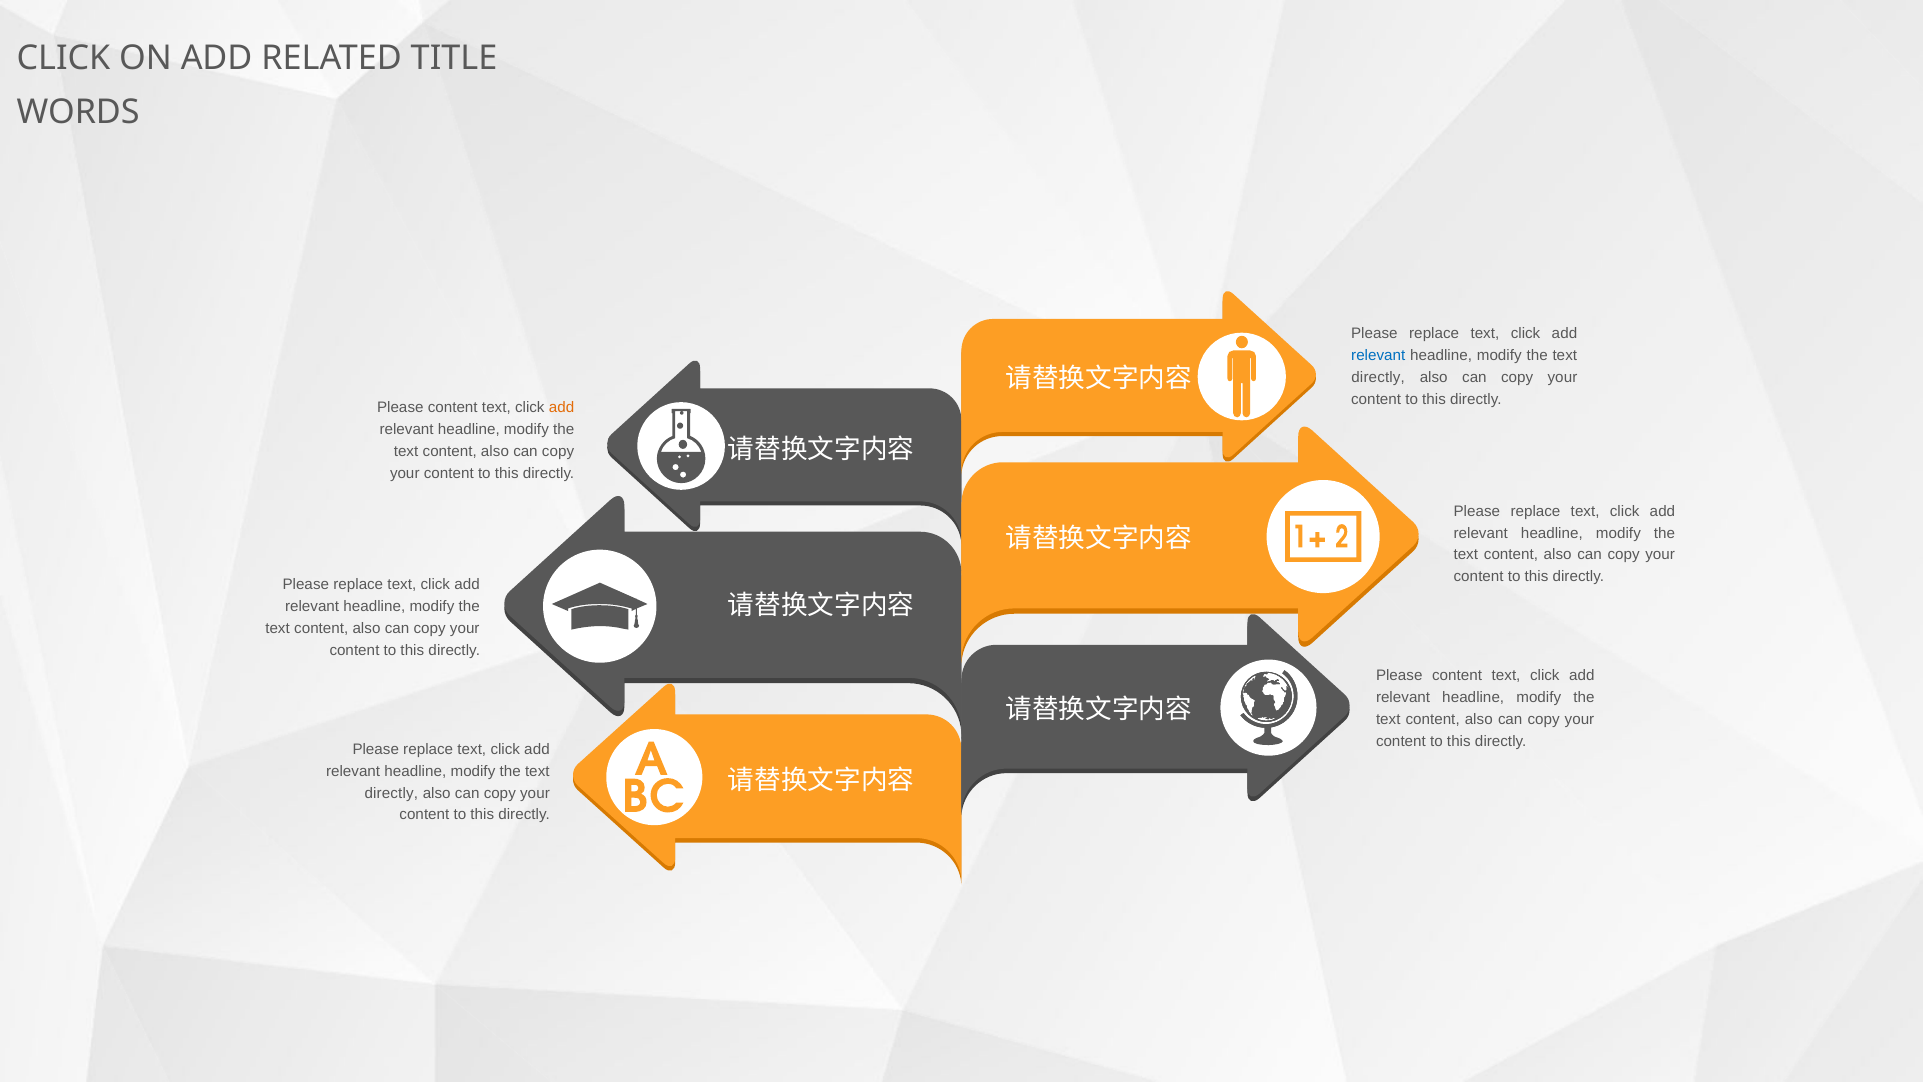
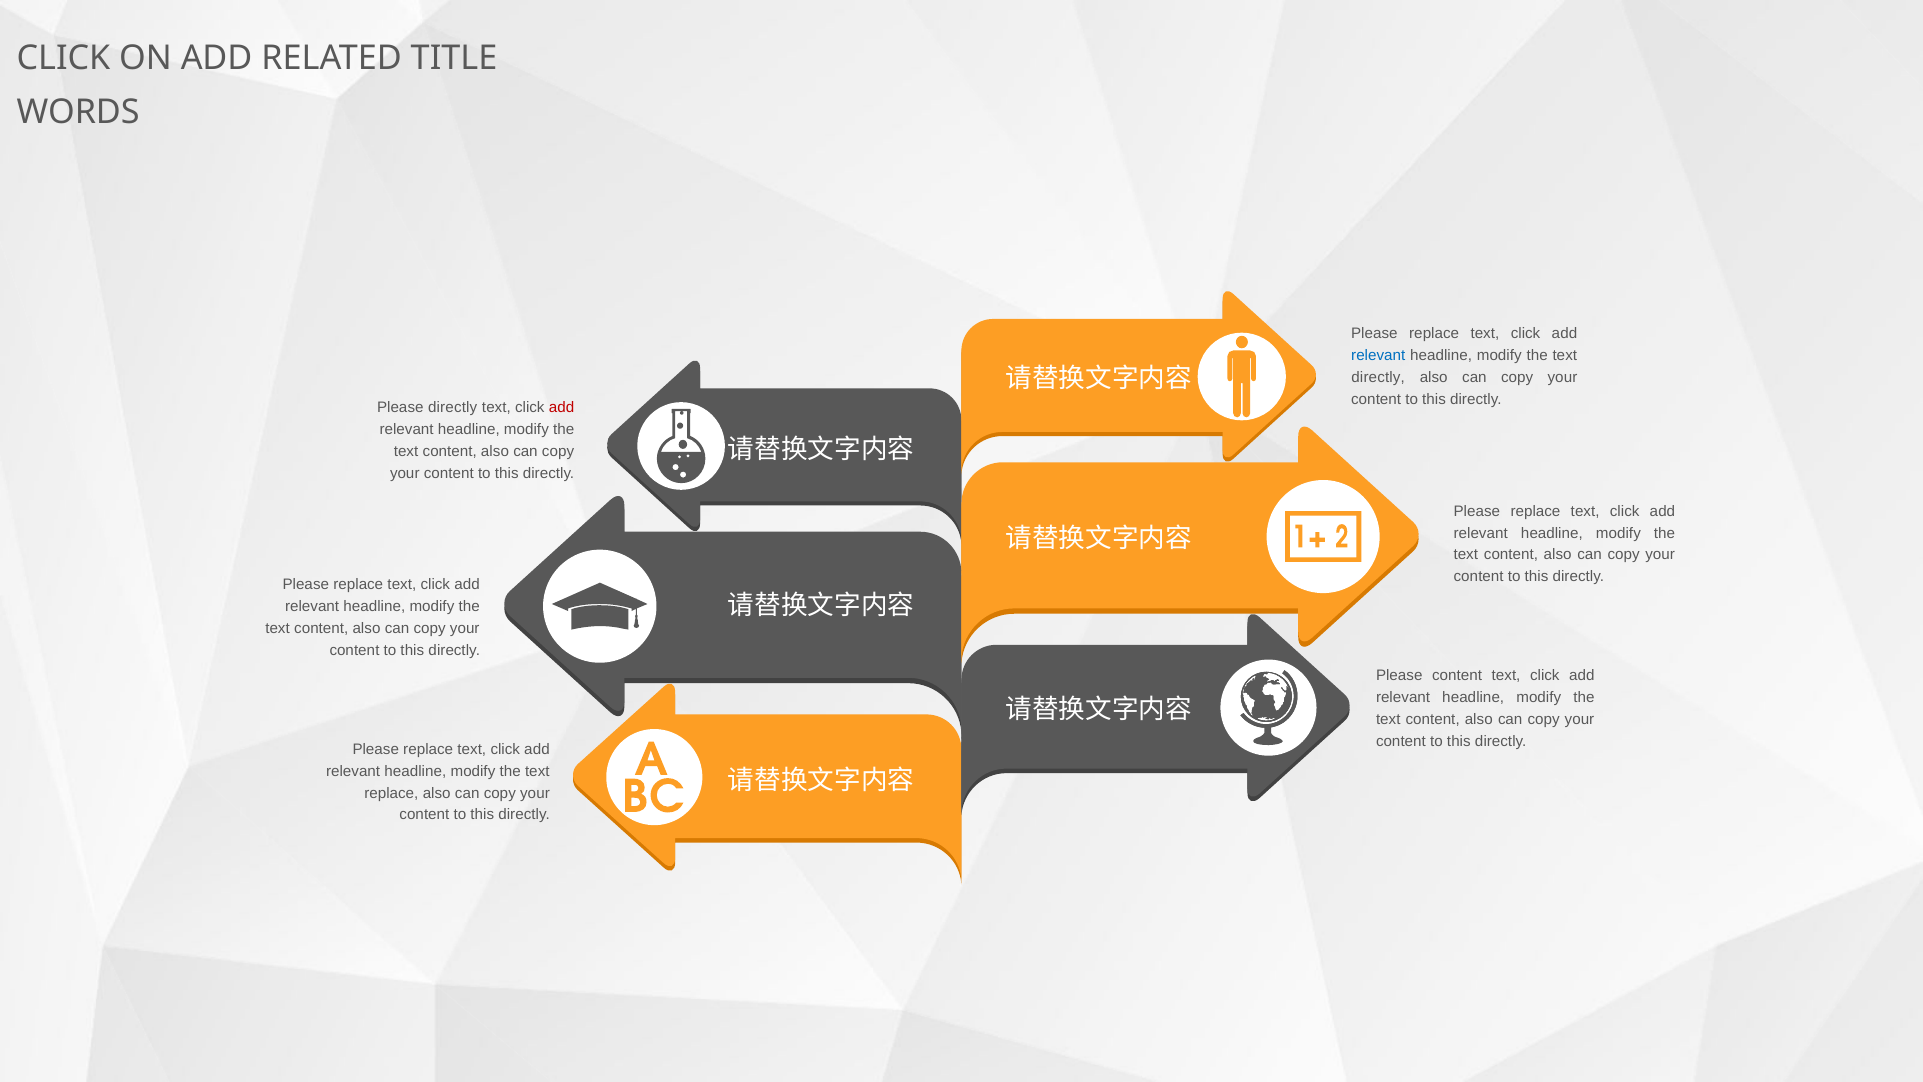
content: content -> directly (453, 407)
add colour: orange -> red (561, 407)
directly: directly -> replace (391, 793)
